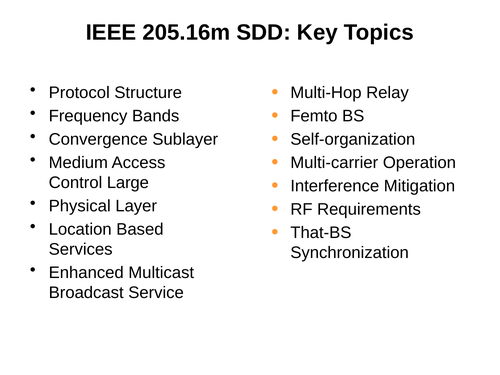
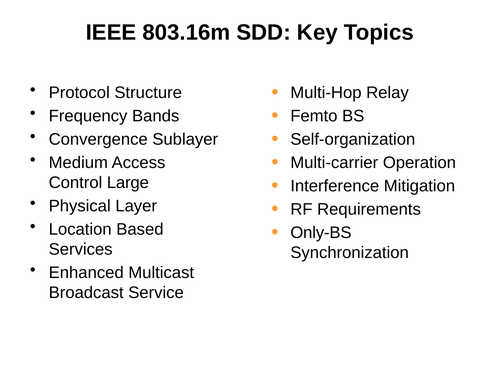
205.16m: 205.16m -> 803.16m (186, 32)
That-BS: That-BS -> Only-BS (321, 233)
